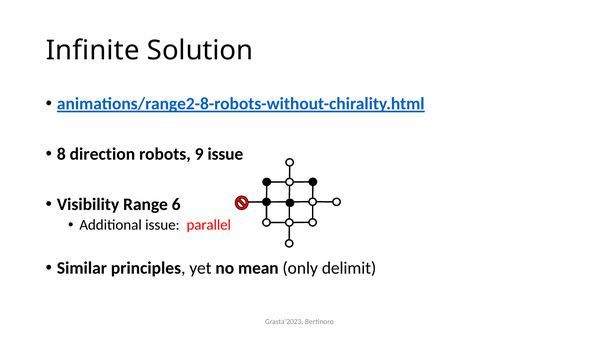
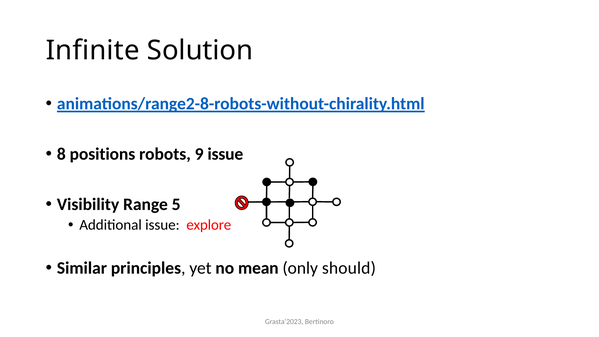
direction: direction -> positions (102, 154)
6: 6 -> 5 (176, 204)
parallel: parallel -> explore (209, 225)
delimit: delimit -> should (349, 268)
